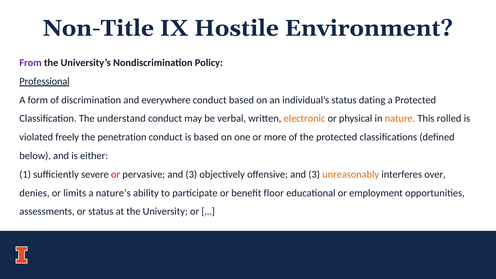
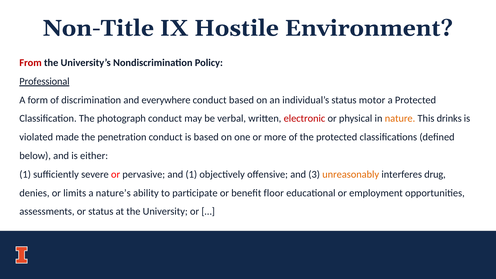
From colour: purple -> red (31, 63)
dating: dating -> motor (372, 100)
understand: understand -> photograph (121, 119)
electronic colour: orange -> red (304, 119)
rolled: rolled -> drinks (449, 119)
freely: freely -> made (67, 137)
pervasive and 3: 3 -> 1 (191, 174)
over: over -> drug (435, 174)
